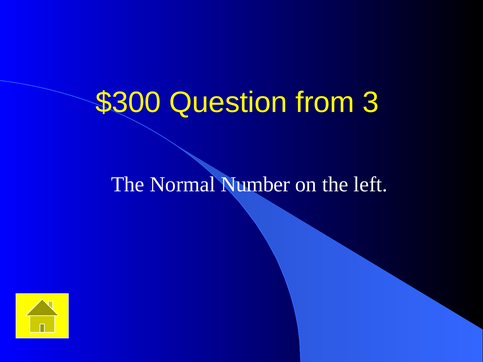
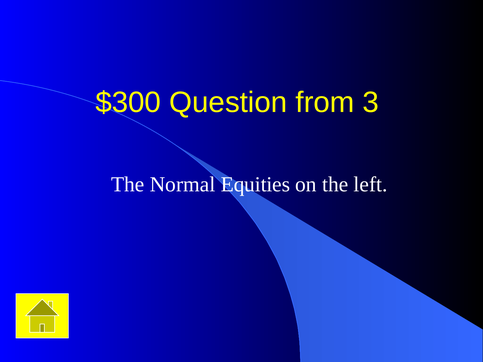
Number: Number -> Equities (255, 185)
